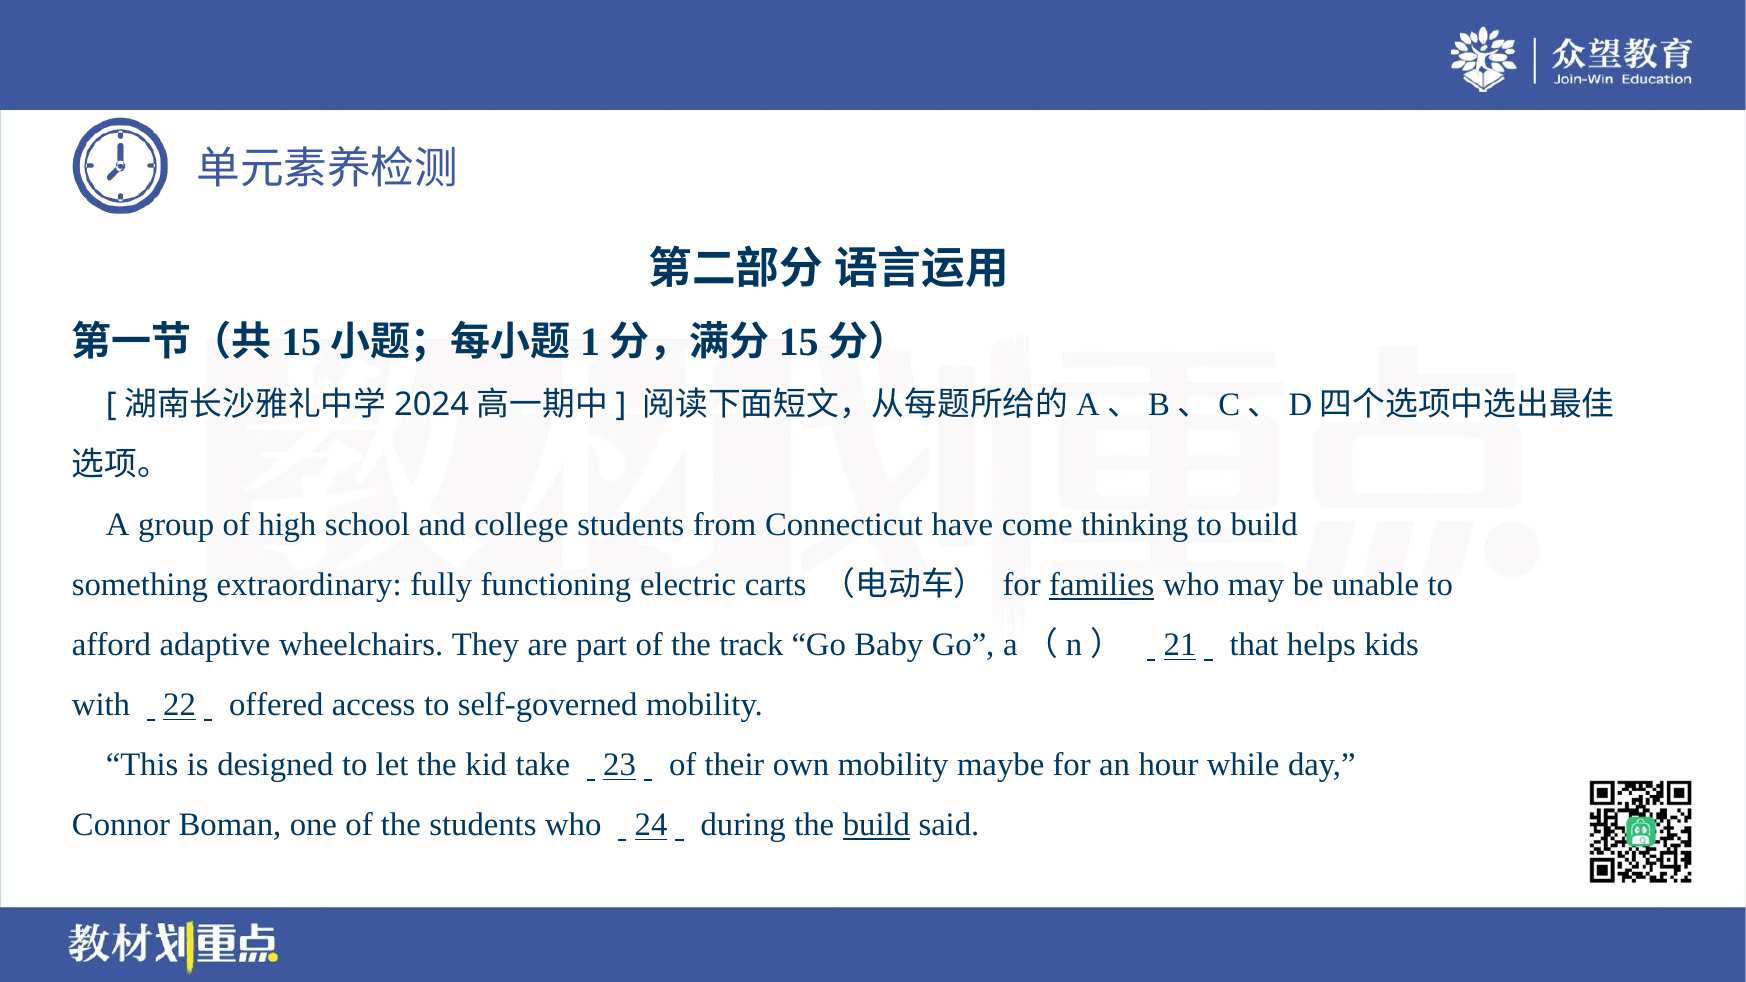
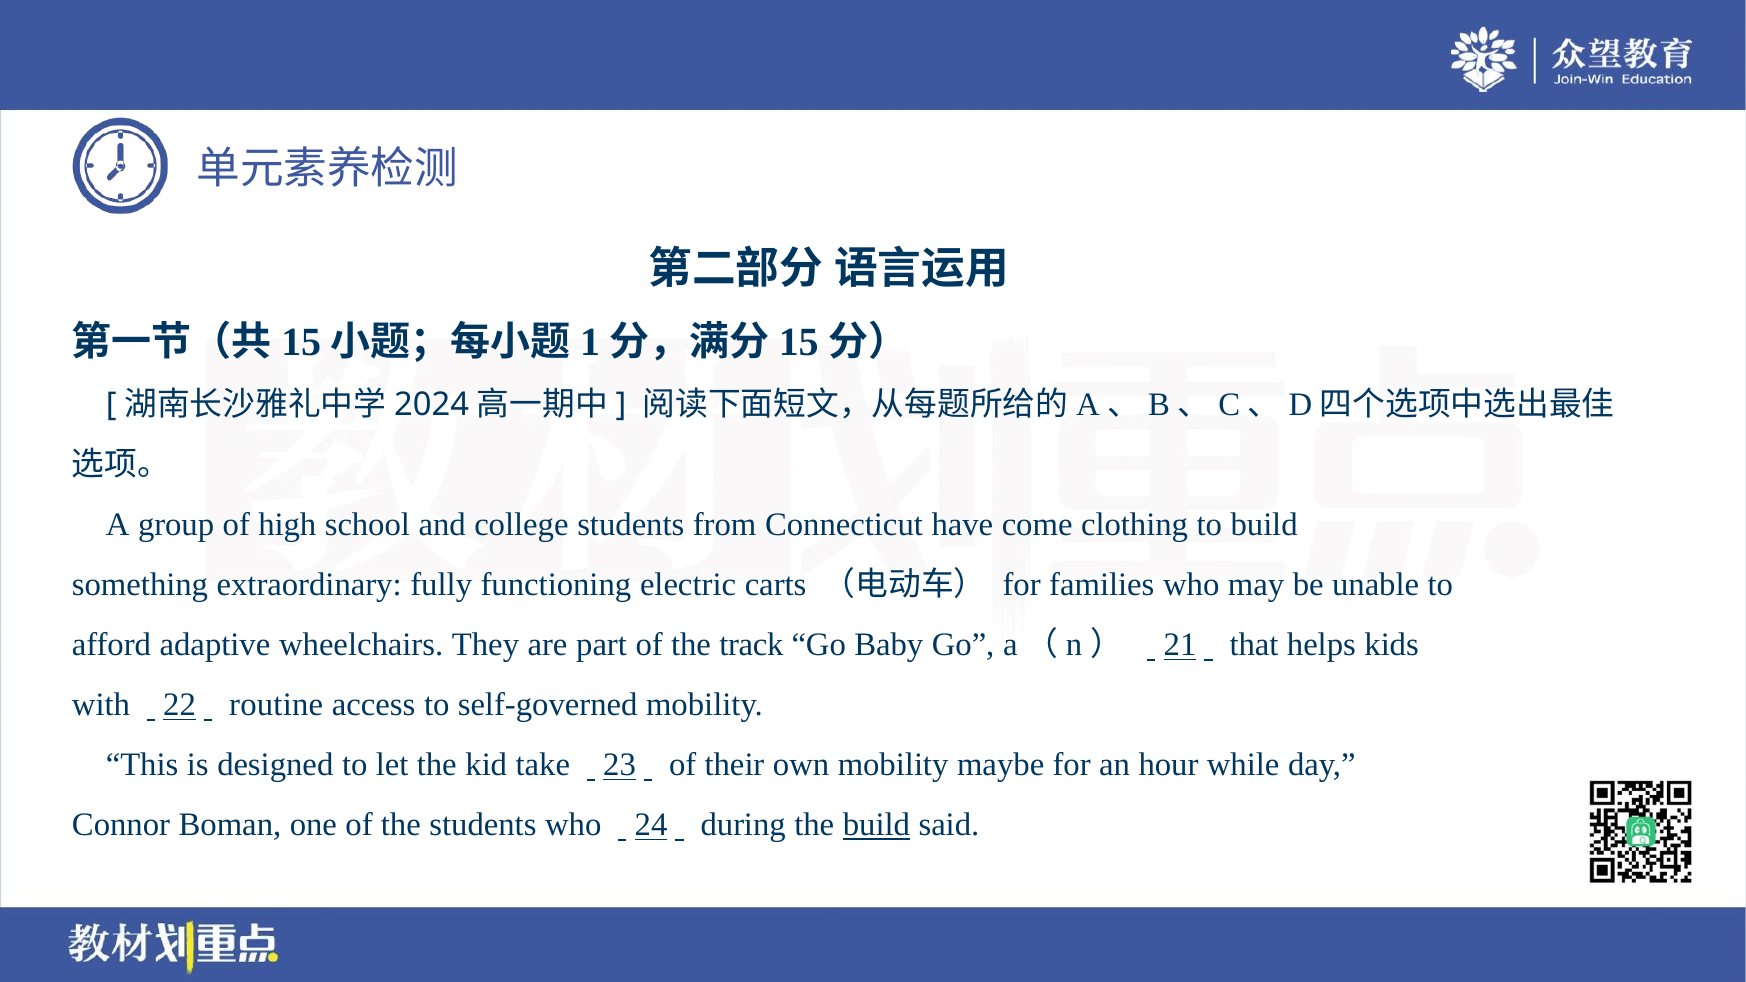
thinking: thinking -> clothing (1135, 525)
families underline: present -> none (1102, 585)
offered: offered -> routine (276, 705)
